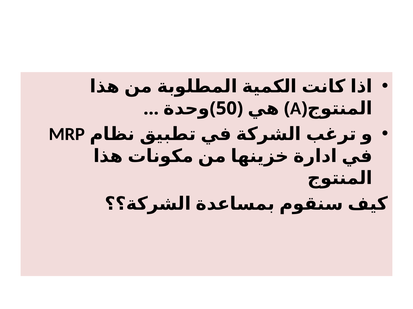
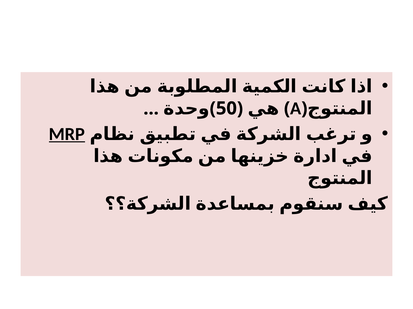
MRP underline: none -> present (67, 134)
